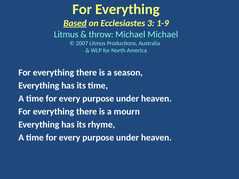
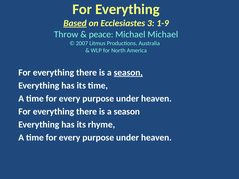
Litmus: Litmus -> Throw (66, 34)
throw: throw -> peace (101, 34)
season underline: none -> present (128, 73)
mourn: mourn -> season (127, 112)
